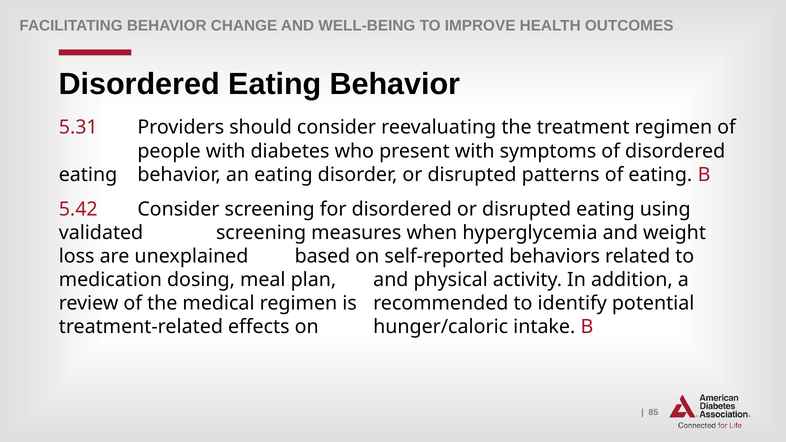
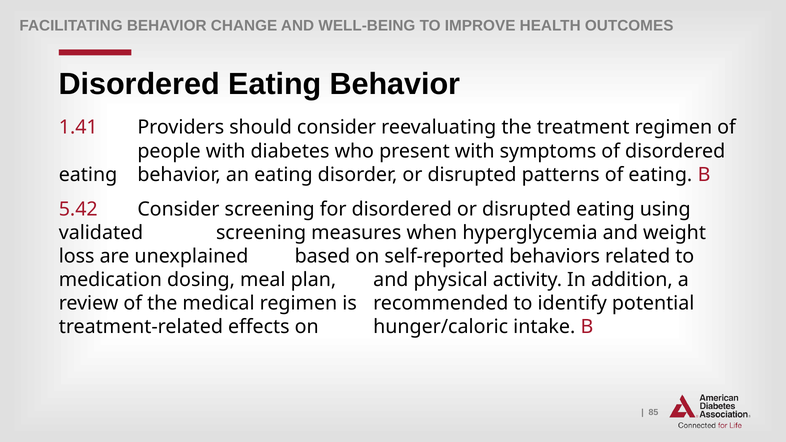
5.31: 5.31 -> 1.41 (78, 128)
